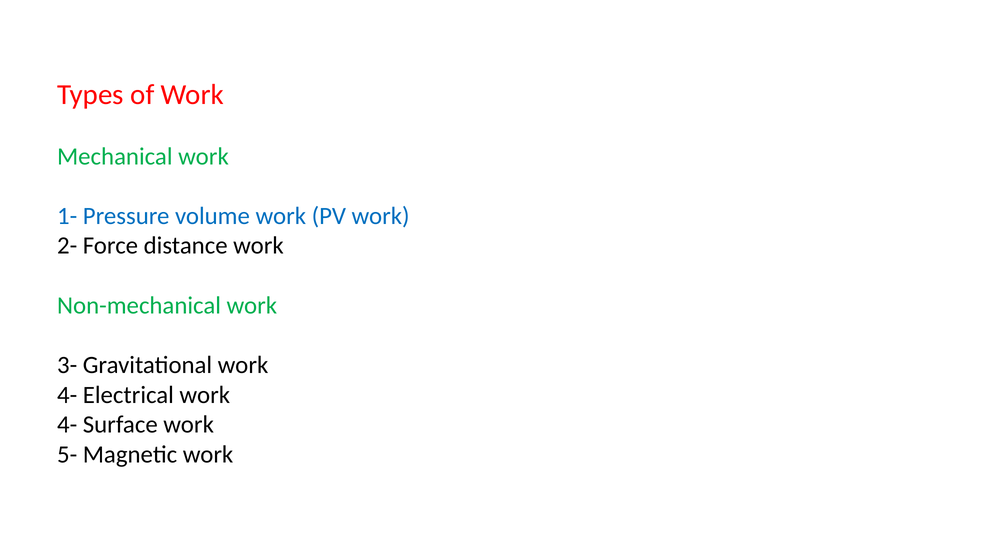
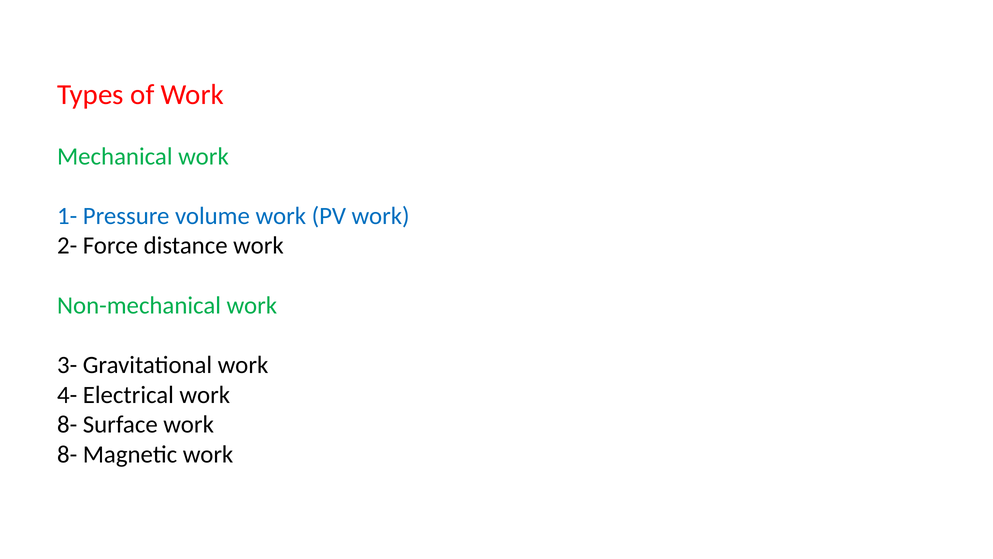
4-: 4- -> 8- (67, 424)
5-: 5- -> 8- (67, 454)
